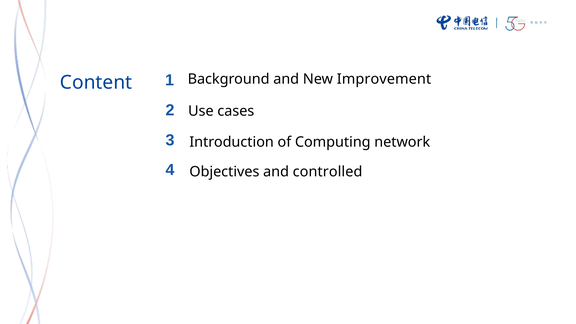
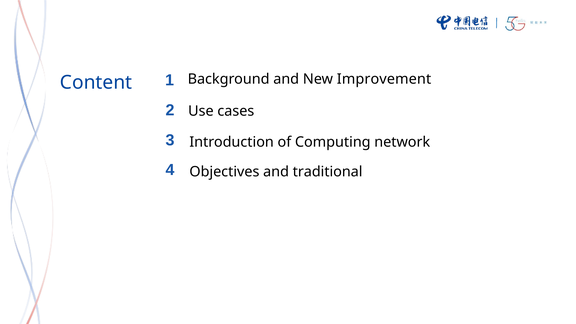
controlled: controlled -> traditional (328, 172)
